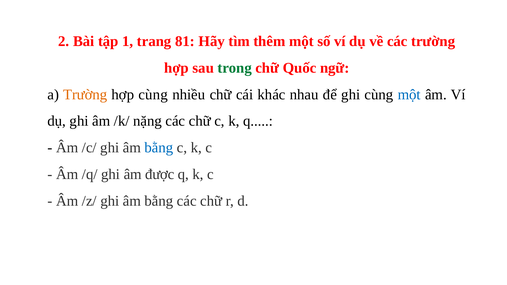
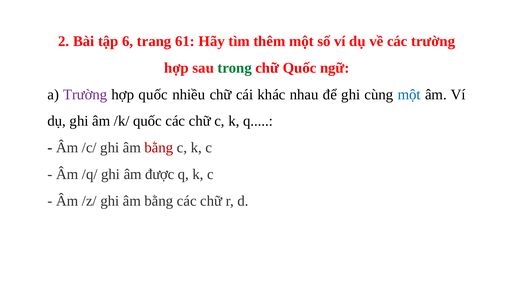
1: 1 -> 6 (128, 41)
81: 81 -> 61 (185, 41)
Trường colour: orange -> purple (85, 95)
hợp cùng: cùng -> quốc (153, 95)
/k/ nặng: nặng -> quốc (148, 121)
bằng colour: blue -> red (159, 148)
